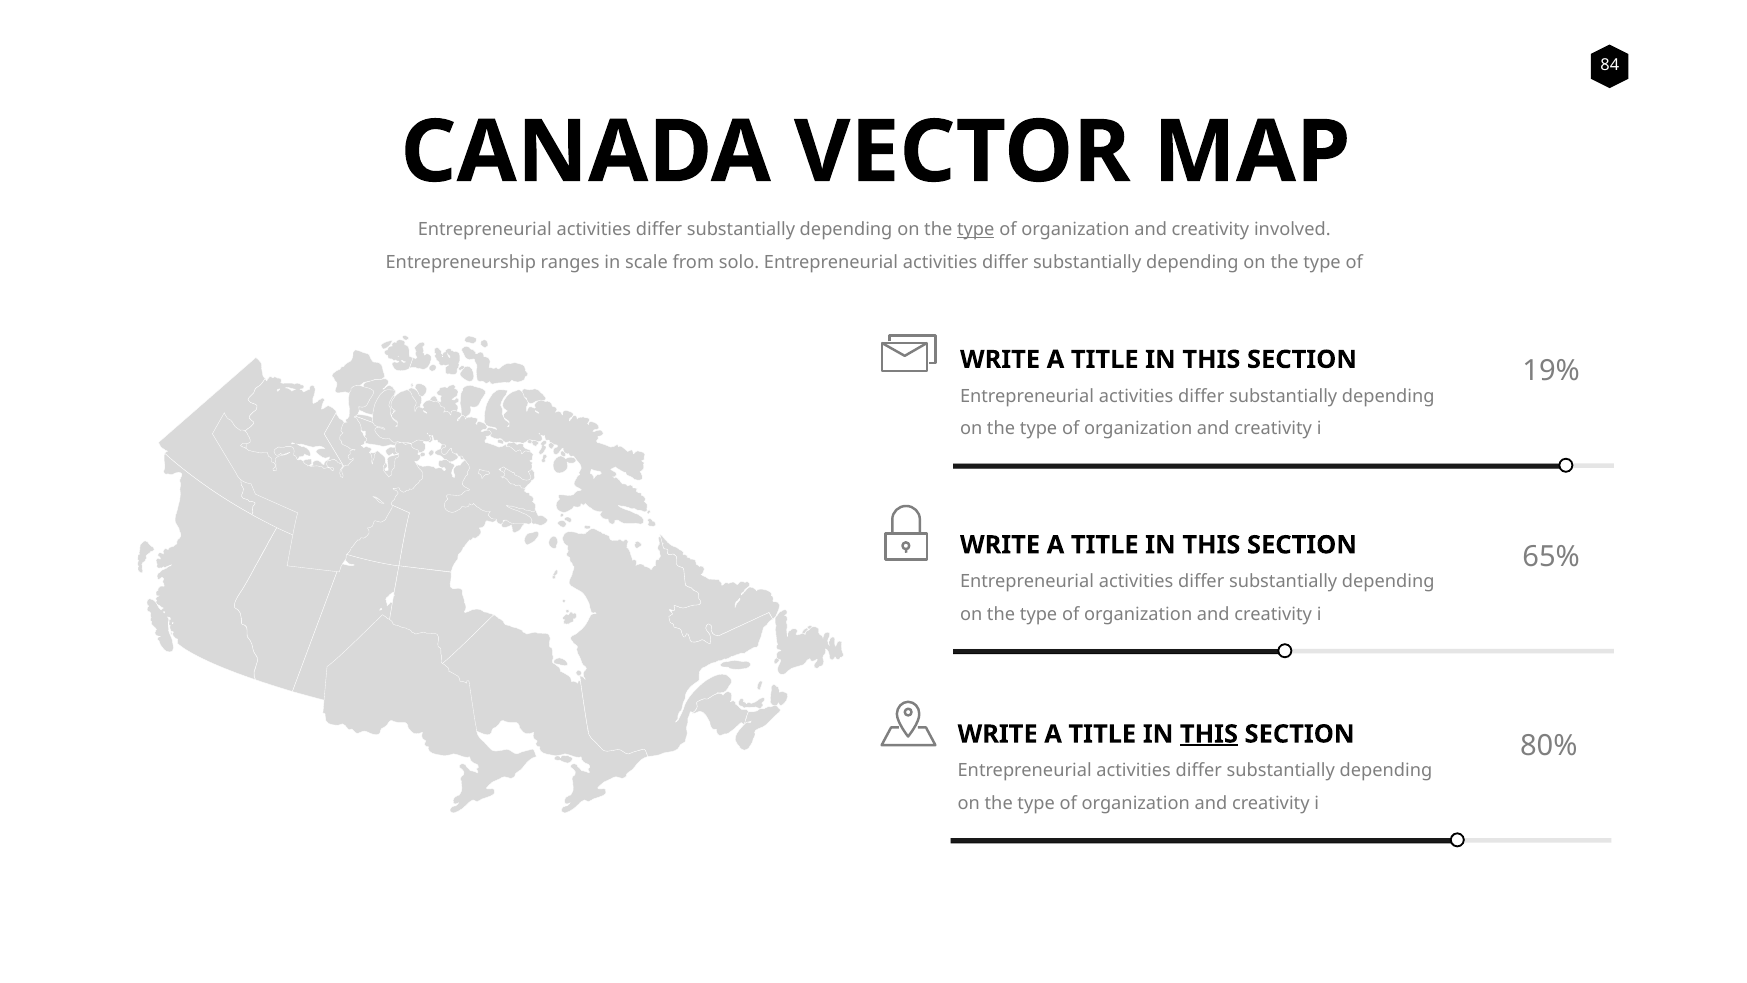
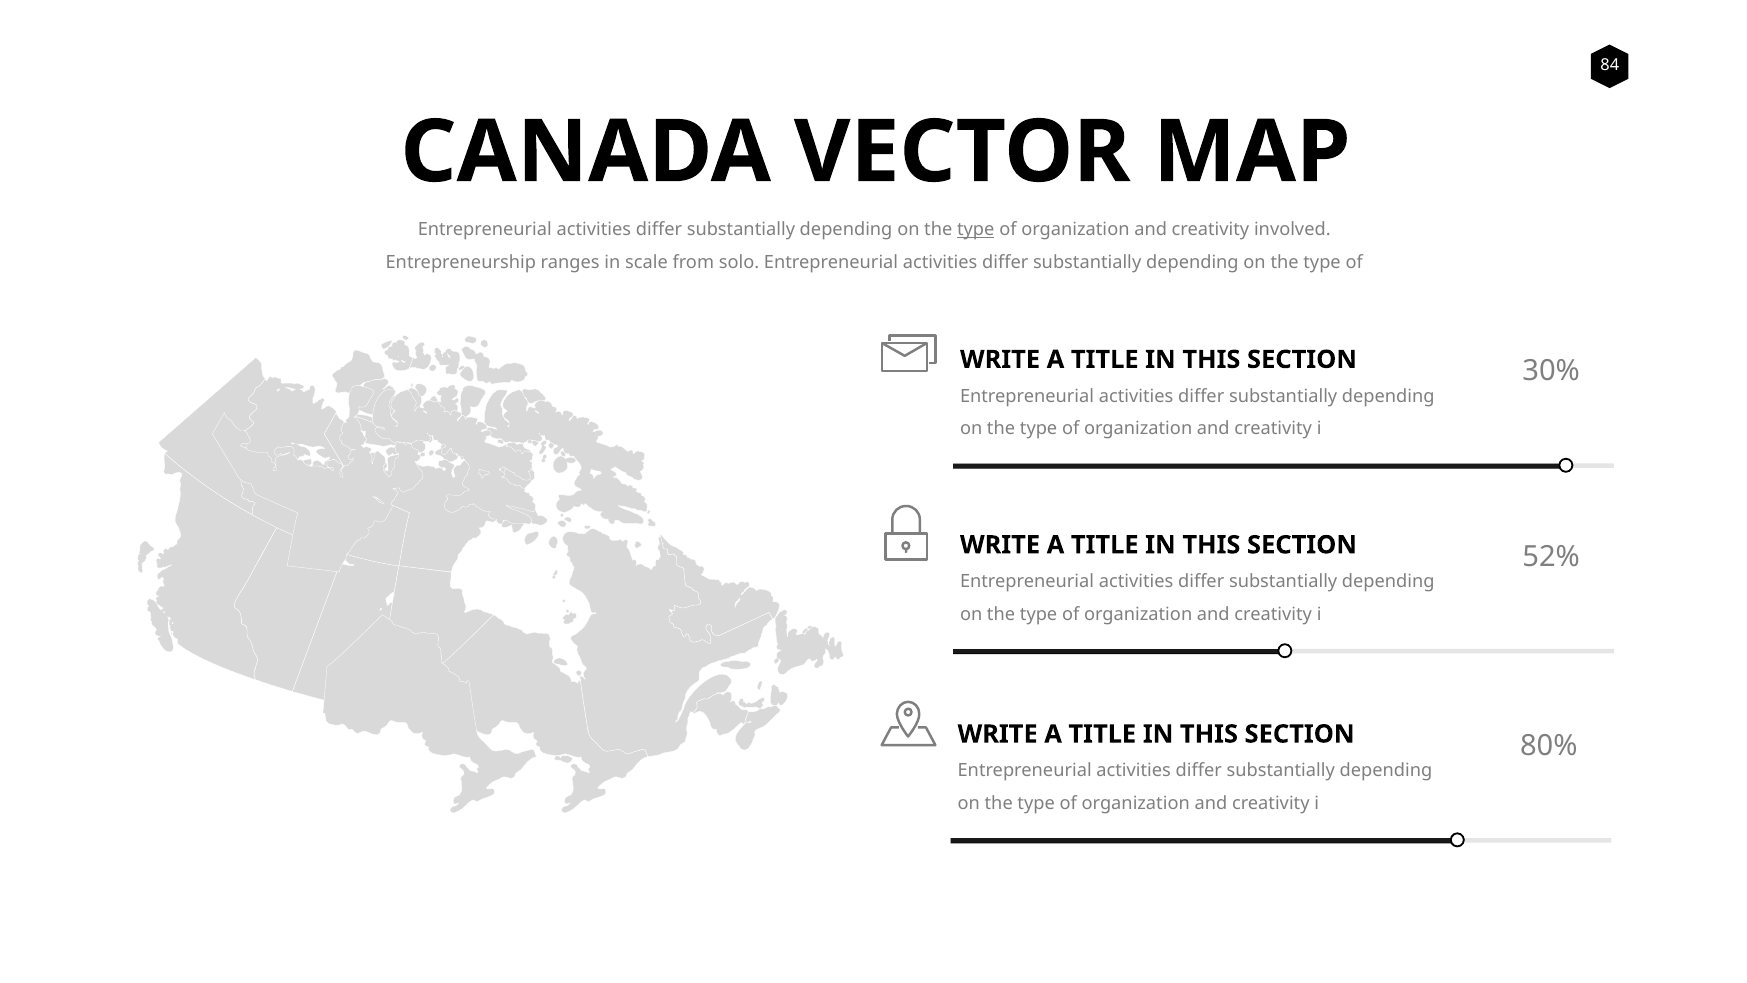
19%: 19% -> 30% (1551, 371)
65%: 65% -> 52% (1551, 556)
THIS underline: present -> none (1209, 734)
